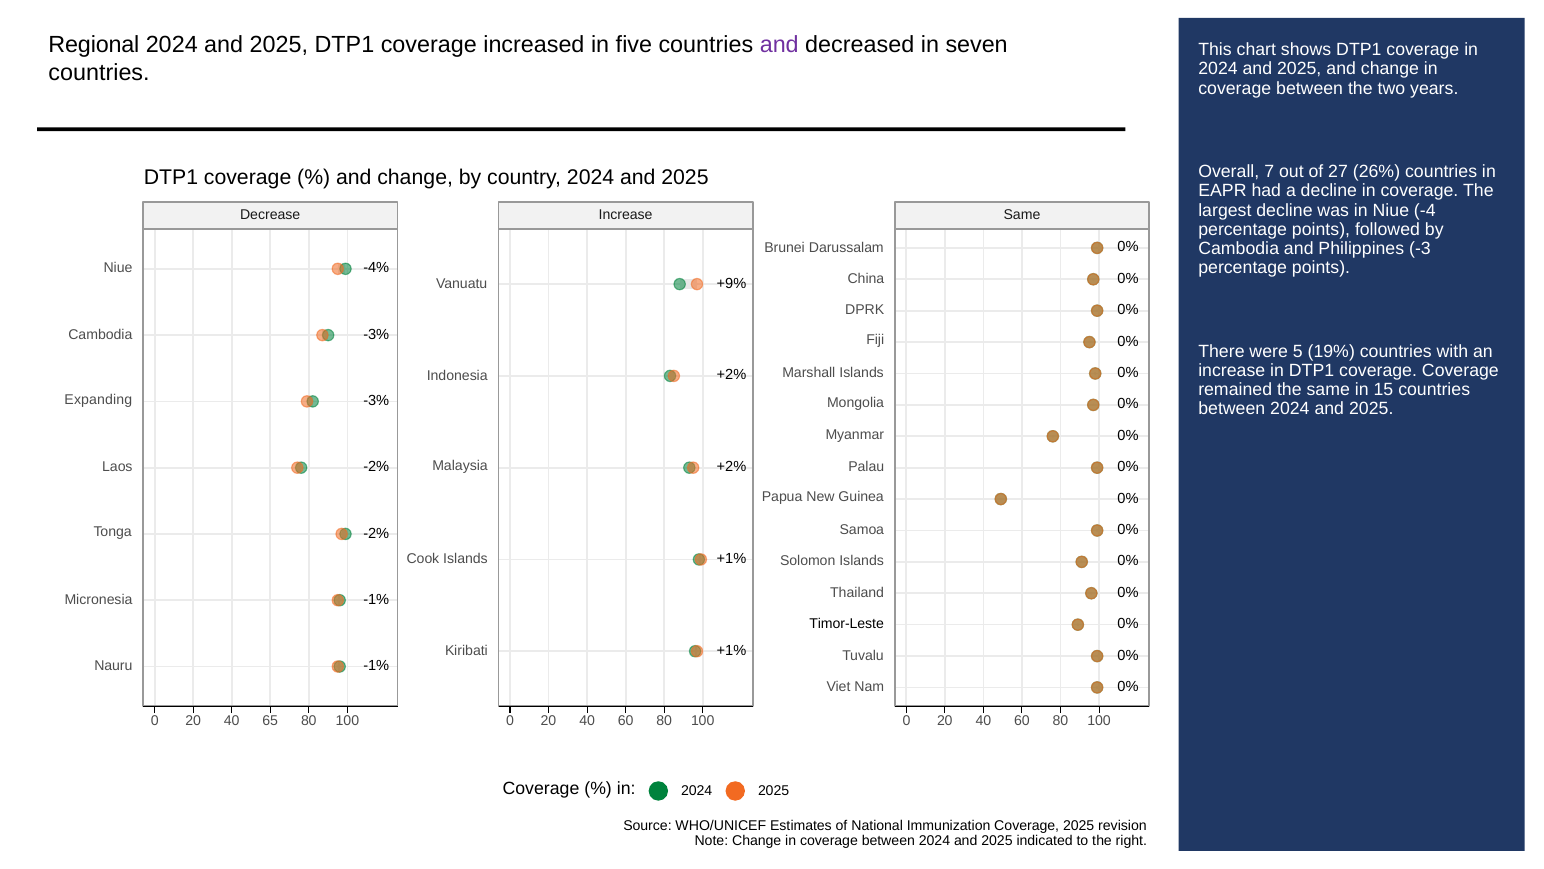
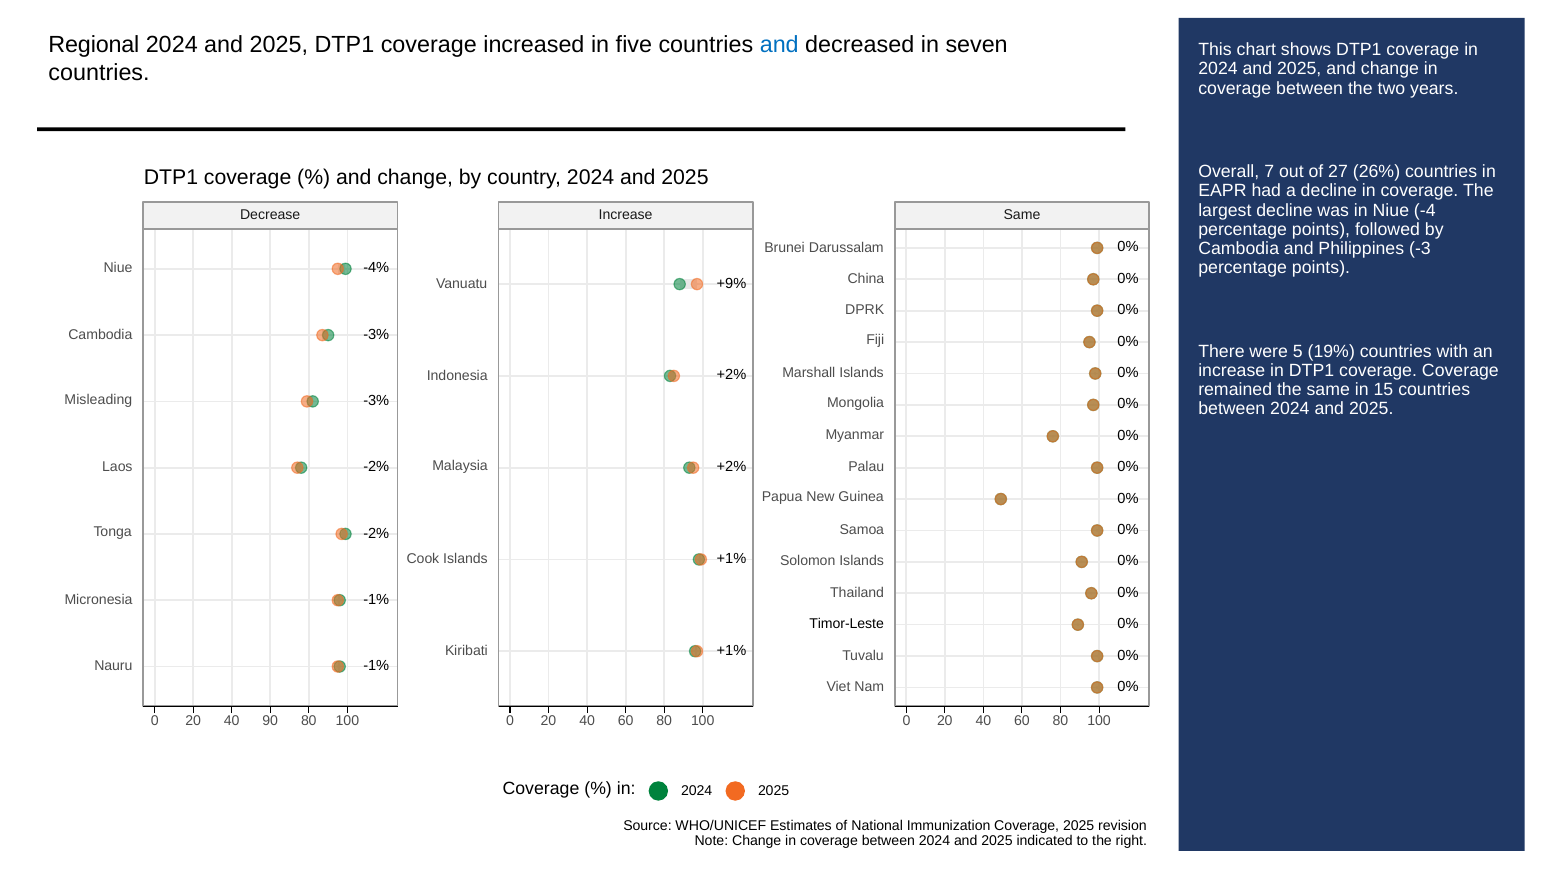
and colour: purple -> blue (779, 44)
Expanding: Expanding -> Misleading (98, 399)
65: 65 -> 90 (270, 721)
